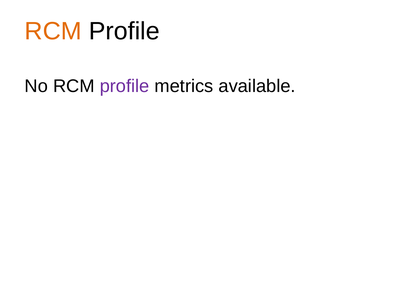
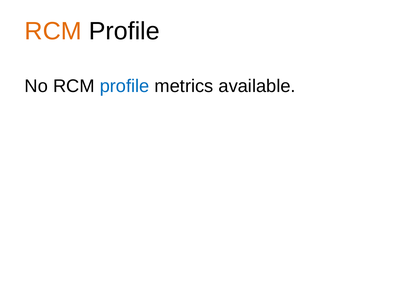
profile colour: purple -> blue (125, 86)
